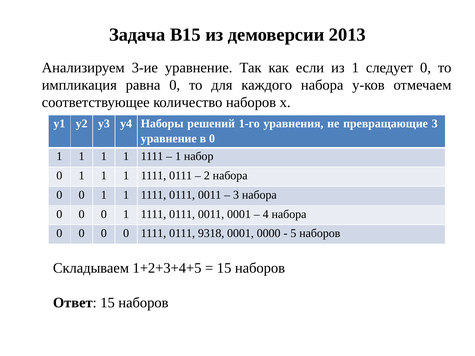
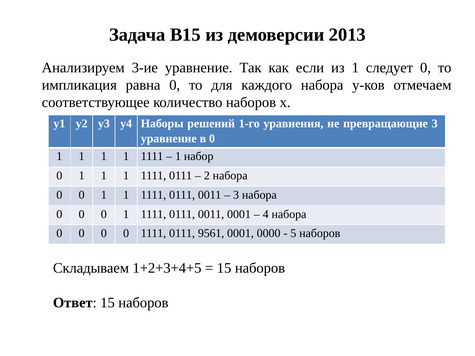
9318: 9318 -> 9561 (211, 234)
